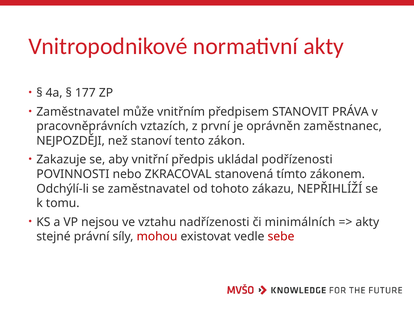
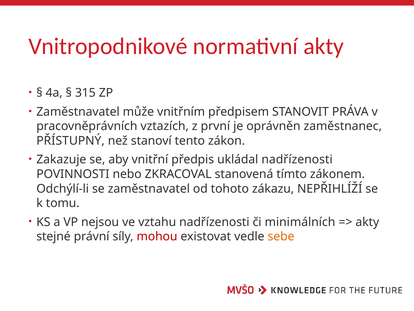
177: 177 -> 315 (85, 93)
NEJPOZDĚJI: NEJPOZDĚJI -> PŘÍSTUPNÝ (71, 141)
ukládal podřízenosti: podřízenosti -> nadřízenosti (297, 159)
sebe colour: red -> orange (281, 236)
